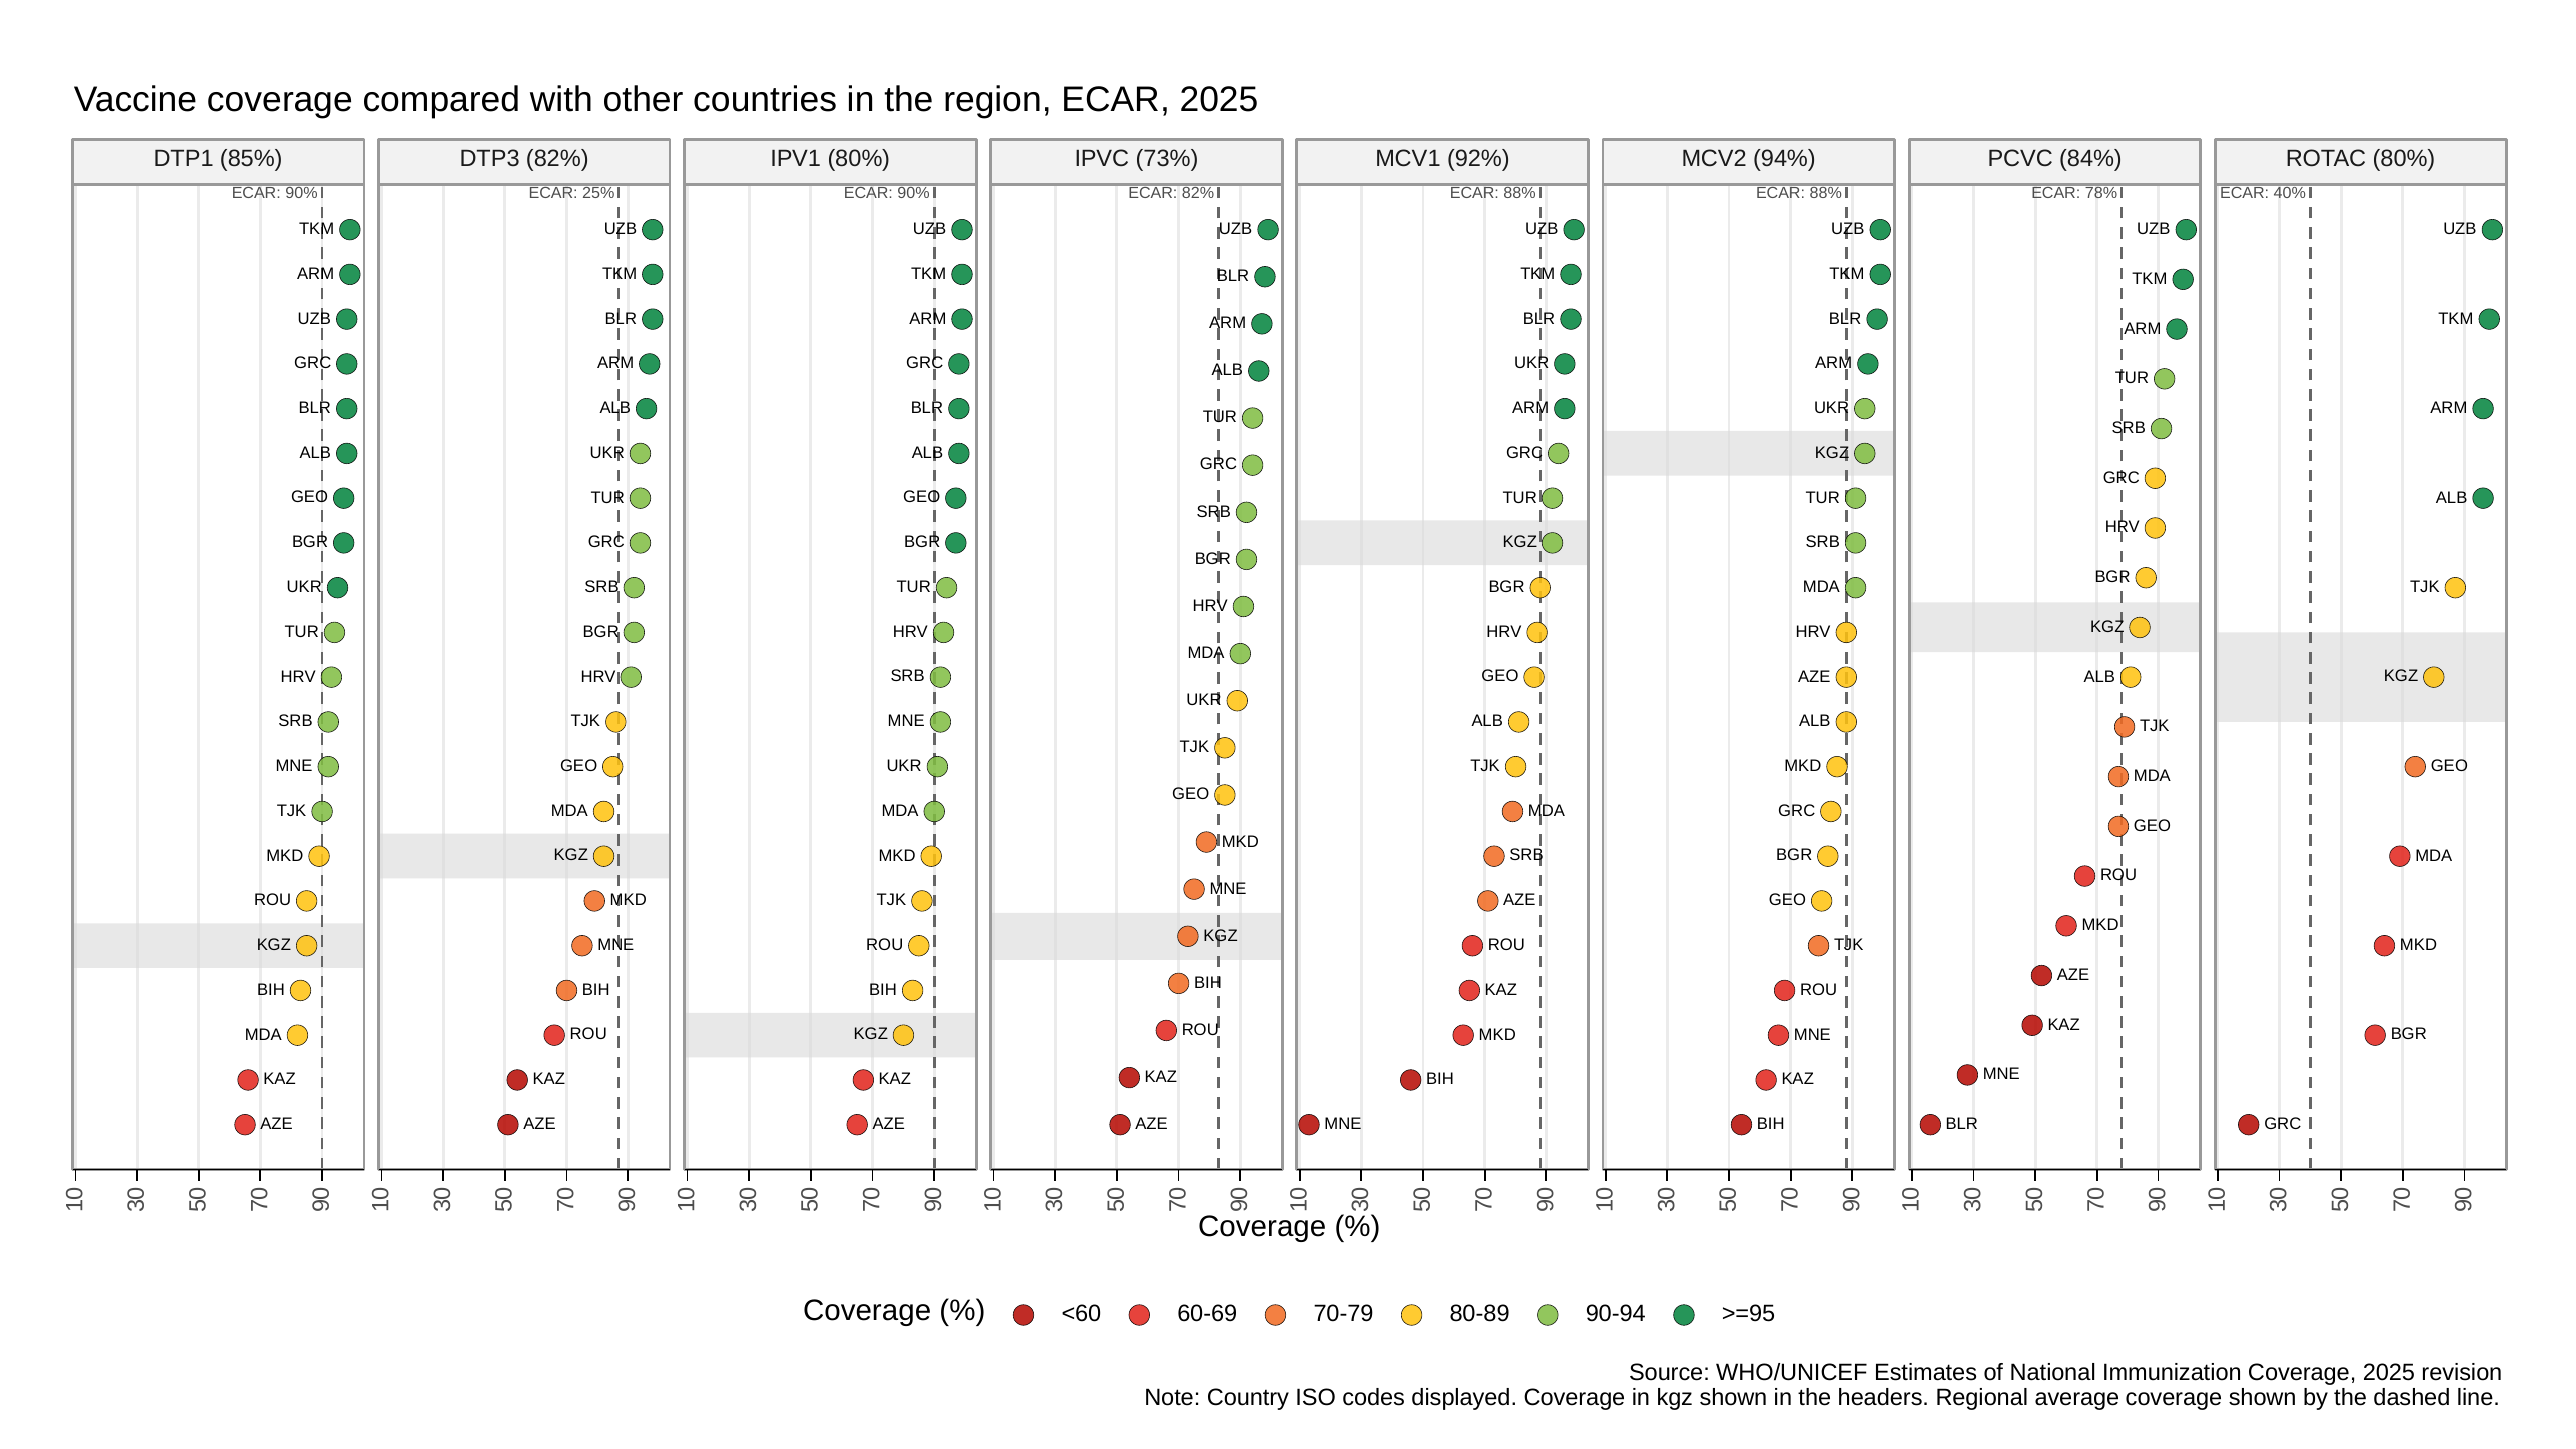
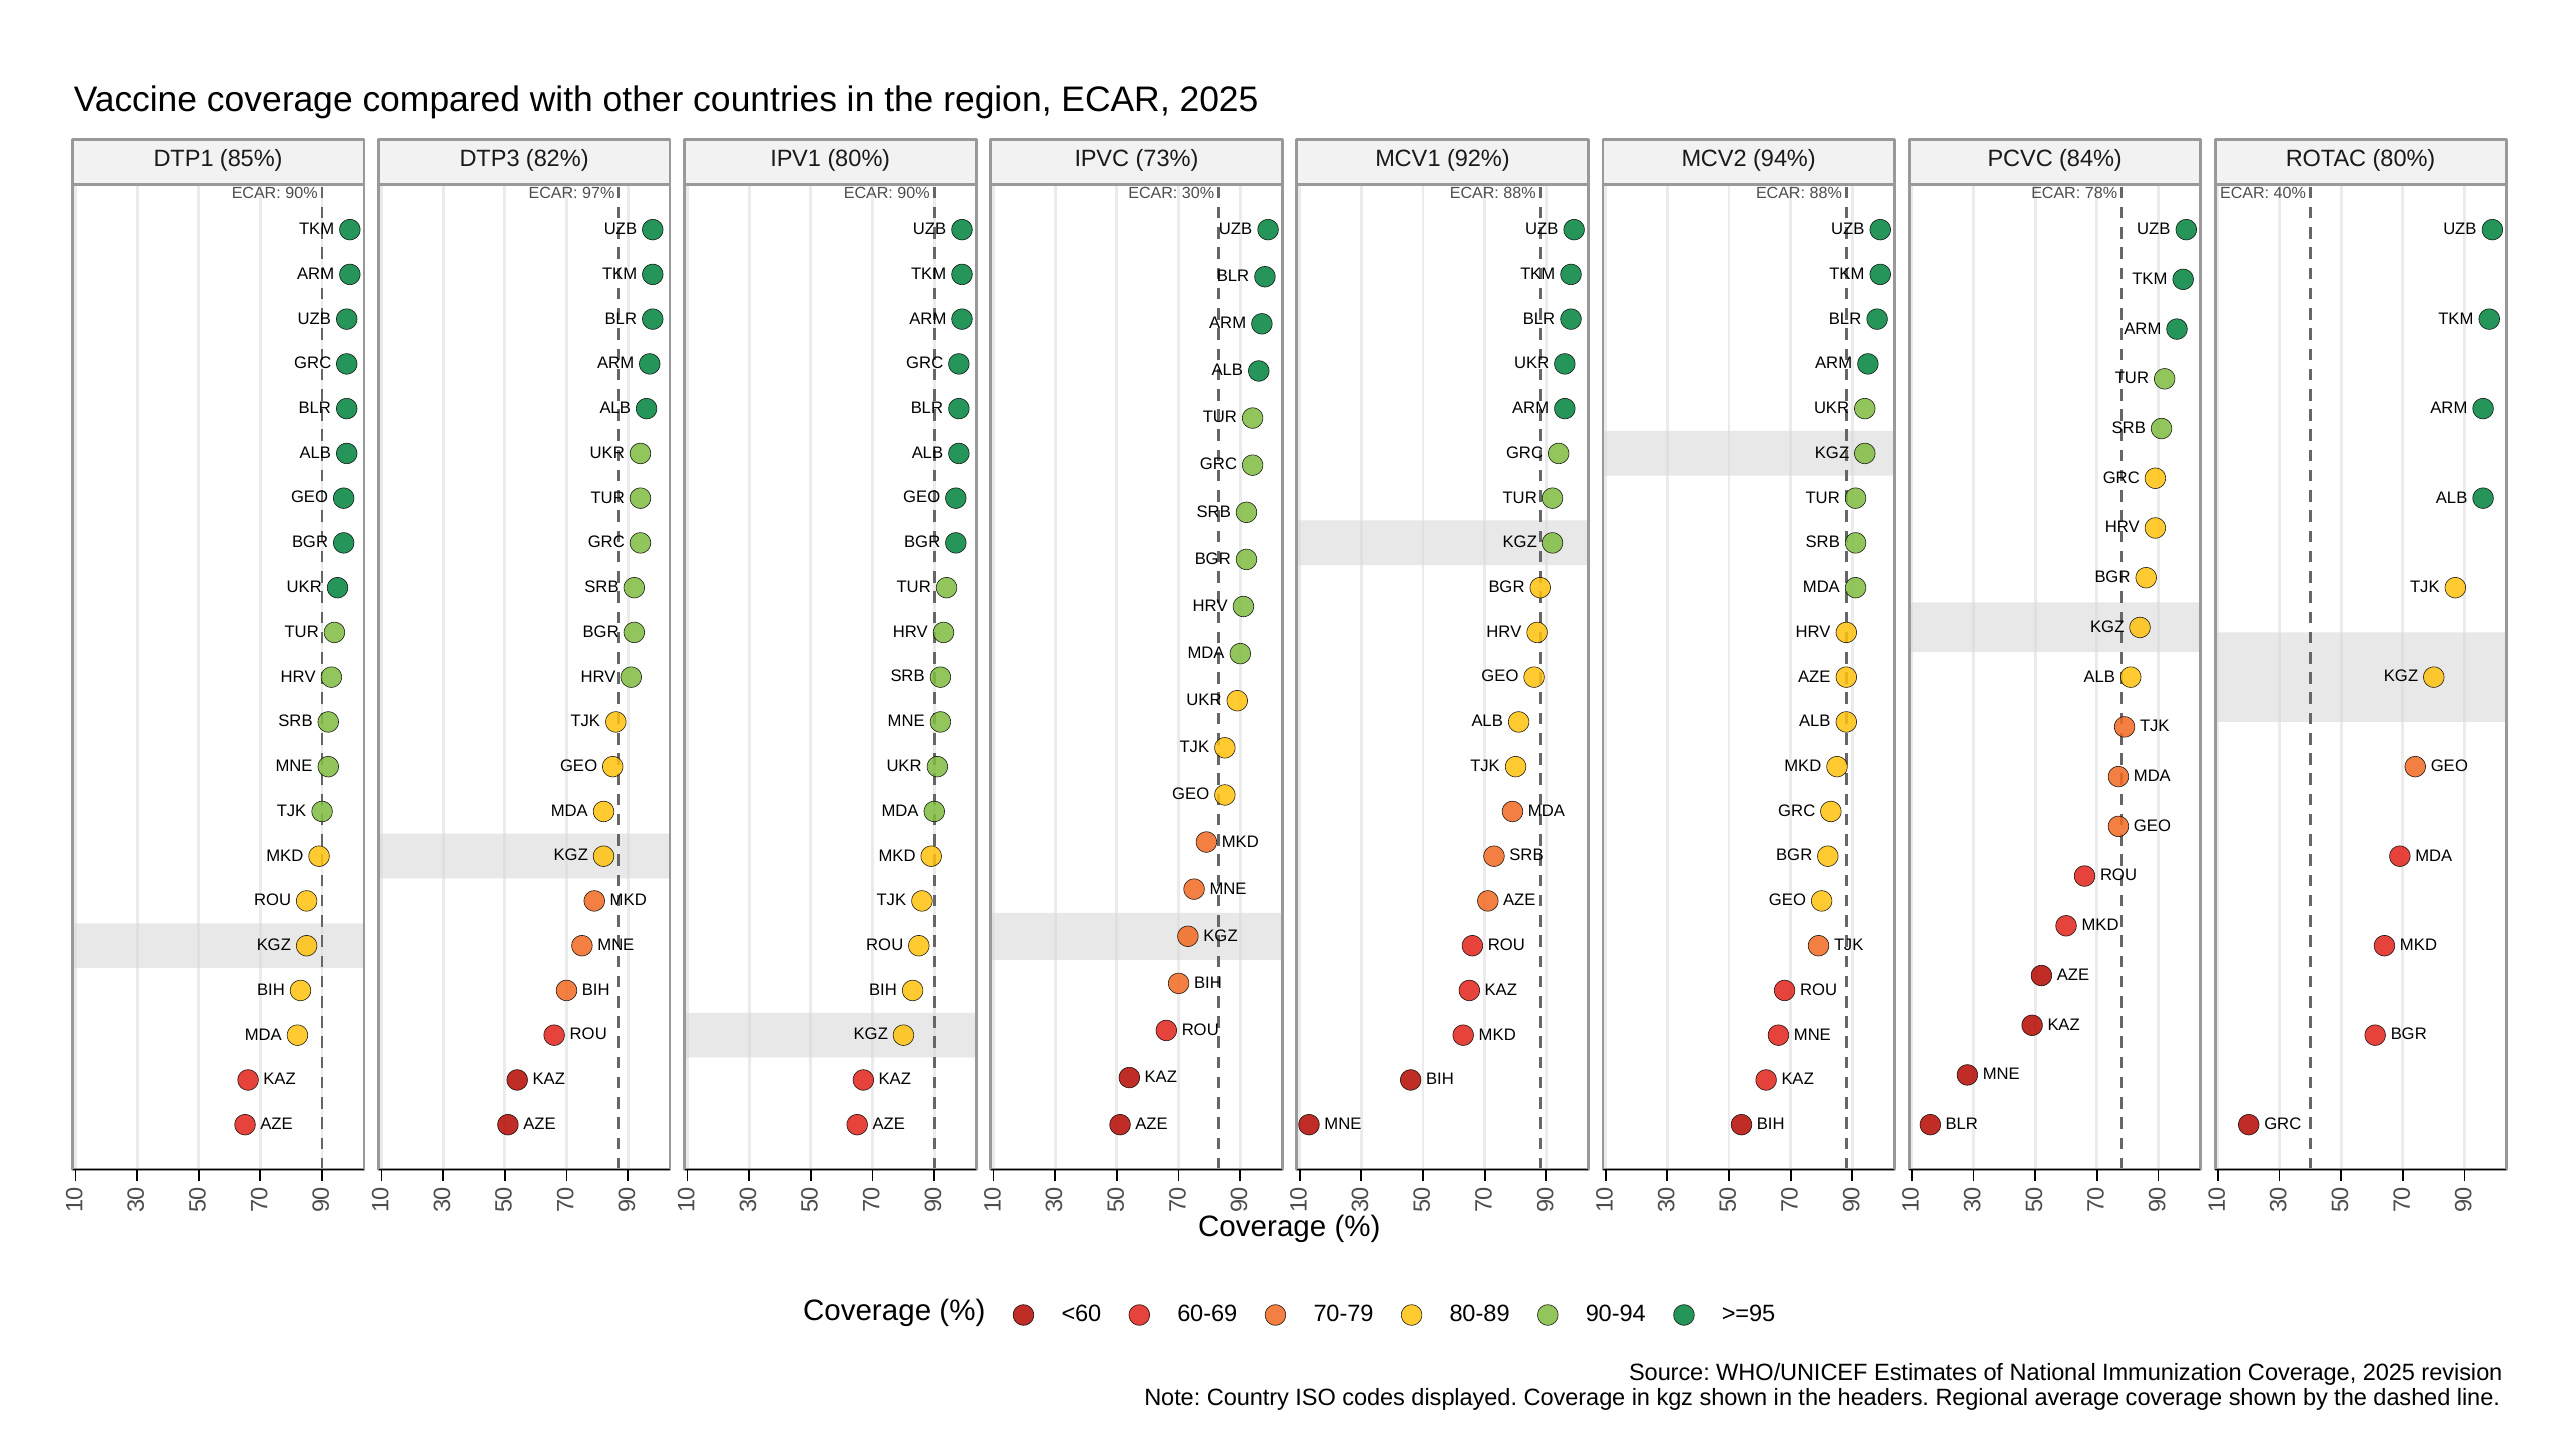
25%: 25% -> 97% (598, 193)
ECAR 82%: 82% -> 30% (1198, 193)
